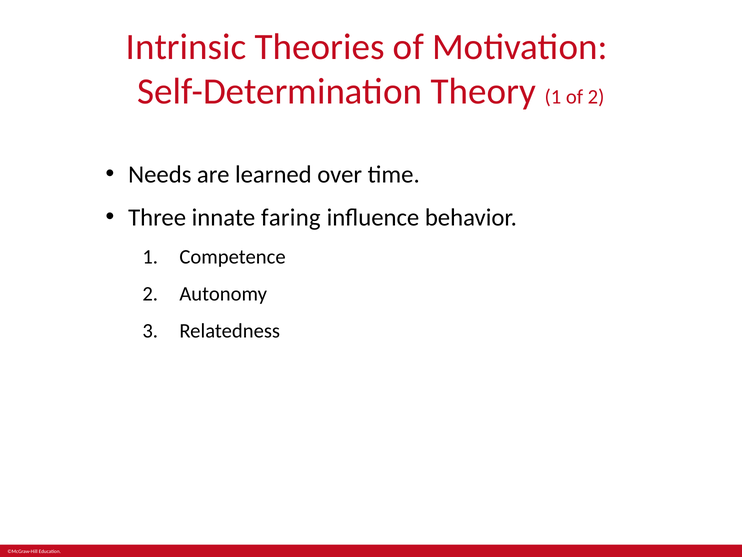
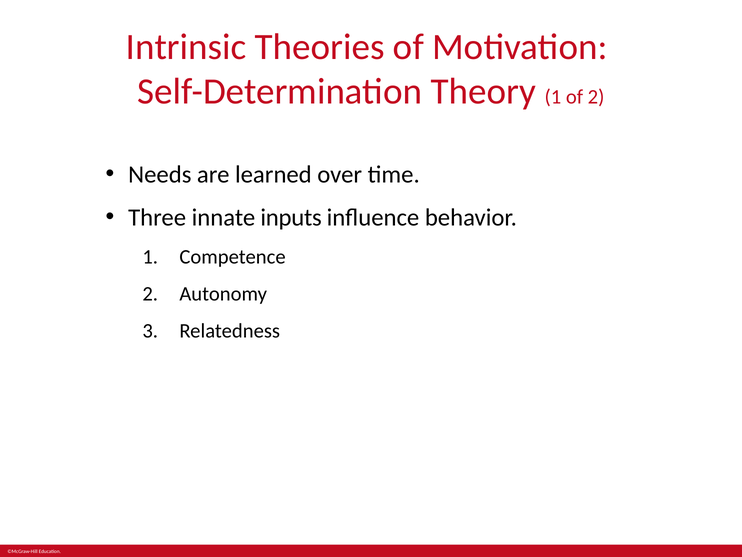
faring: faring -> inputs (291, 217)
